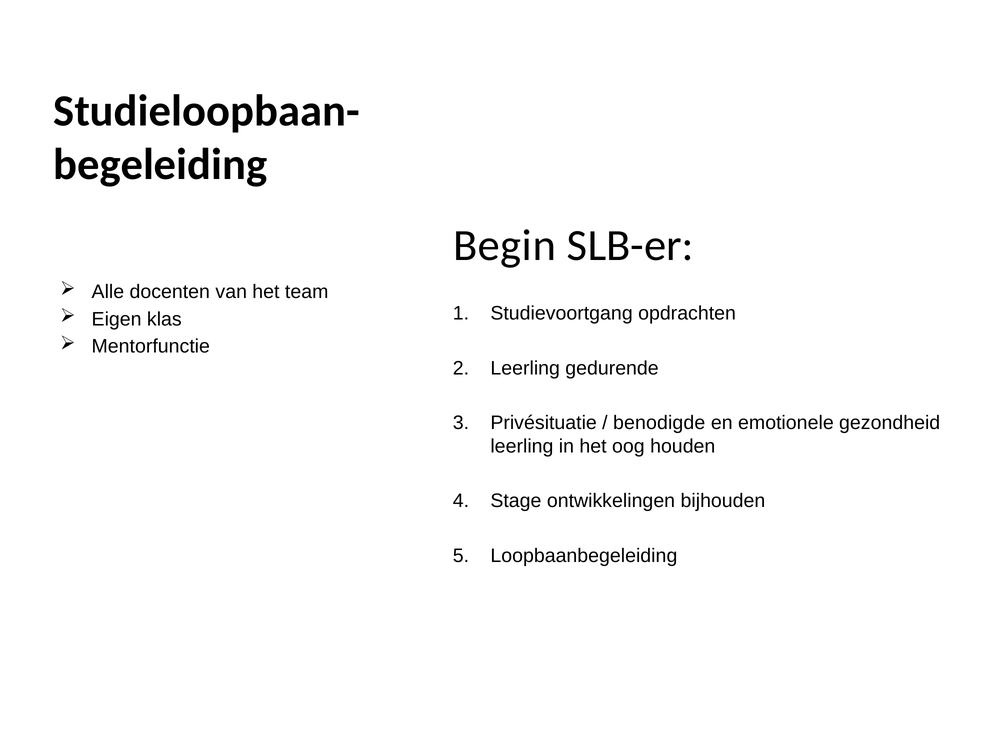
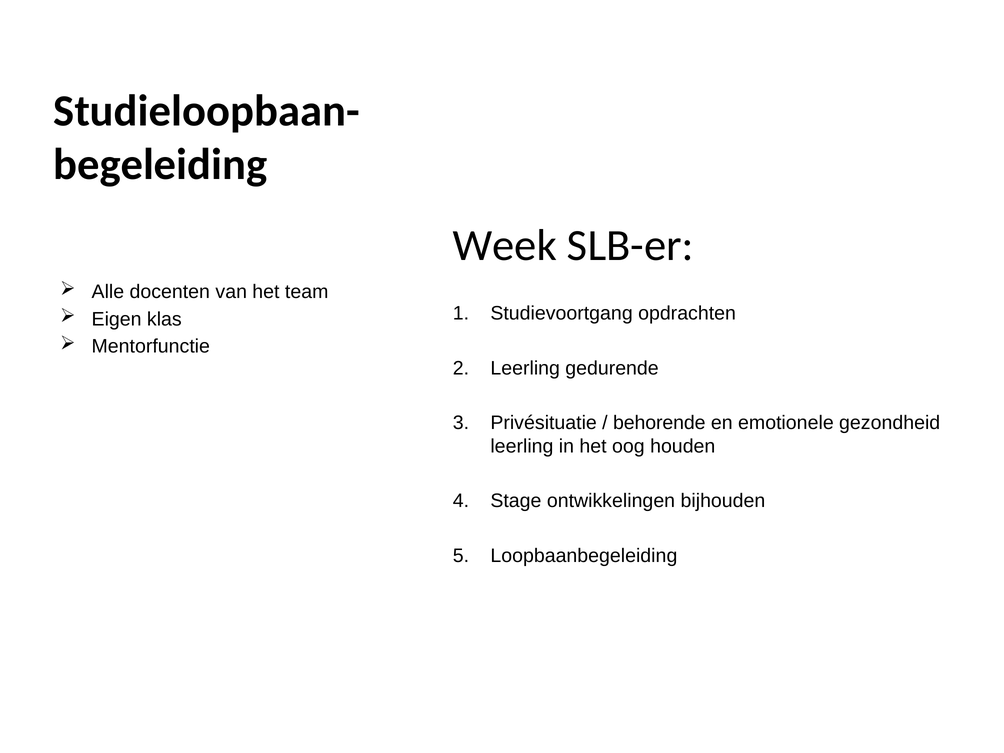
Begin: Begin -> Week (505, 245)
benodigde: benodigde -> behorende (659, 423)
